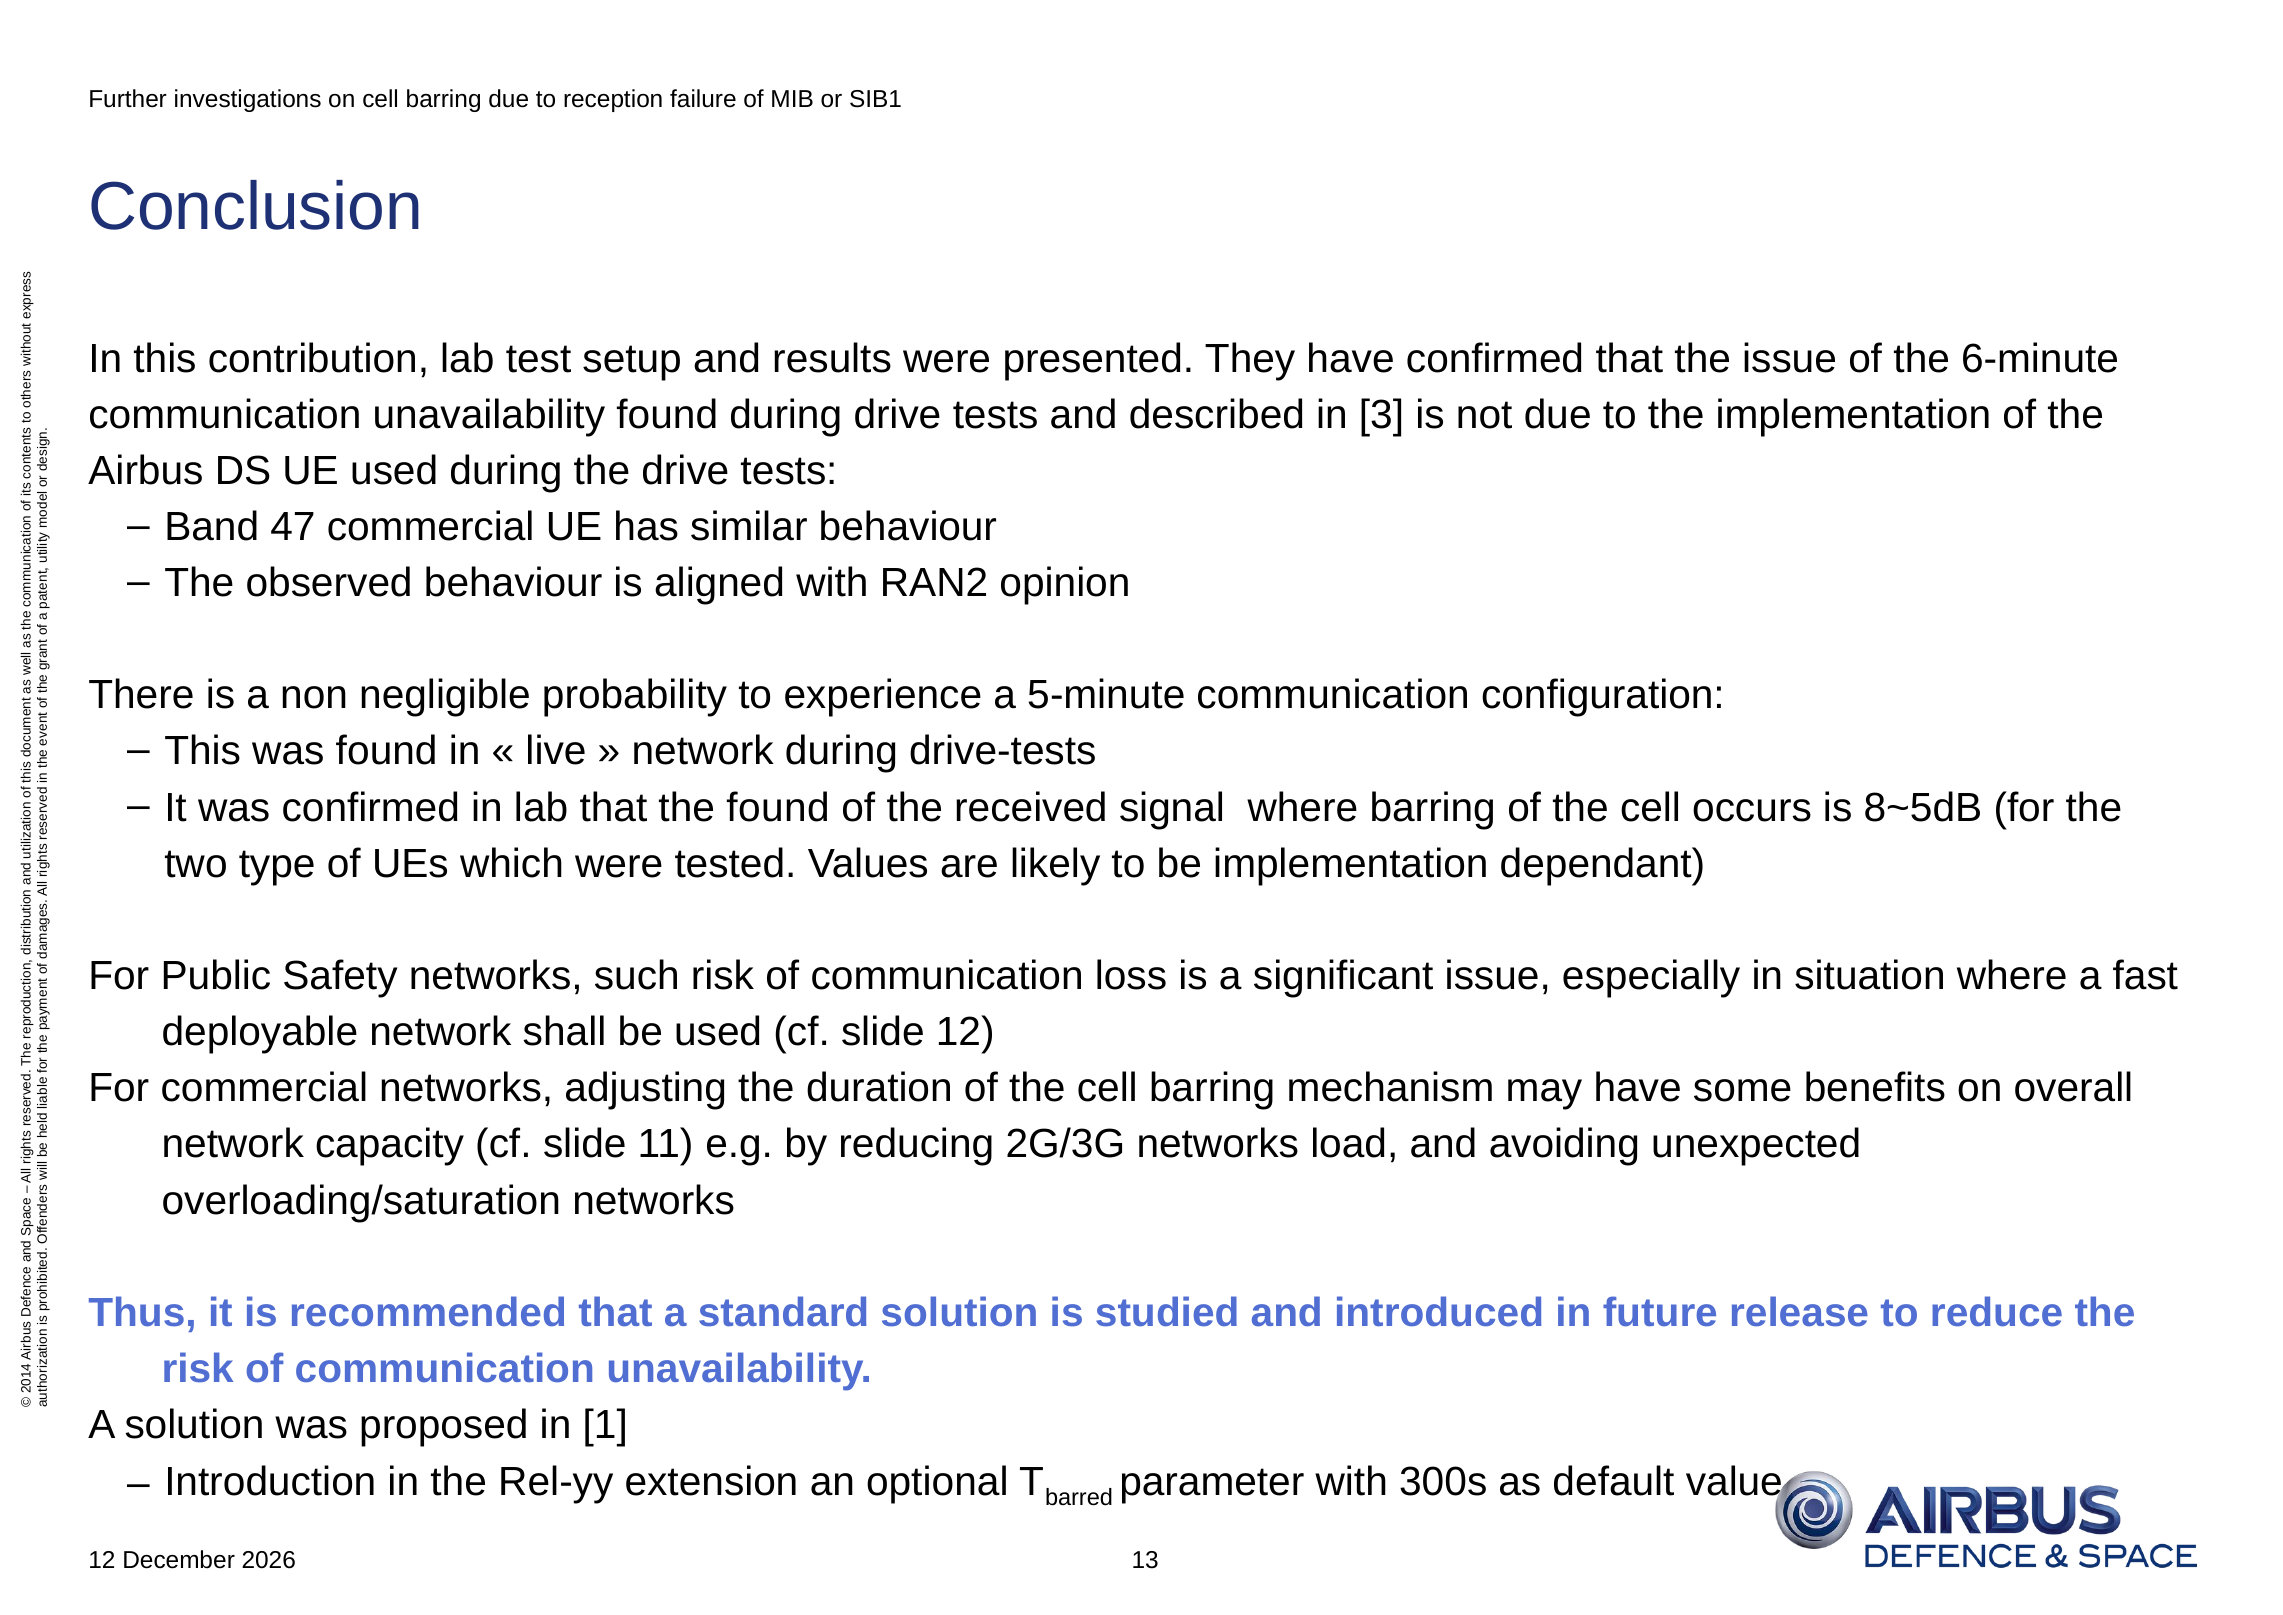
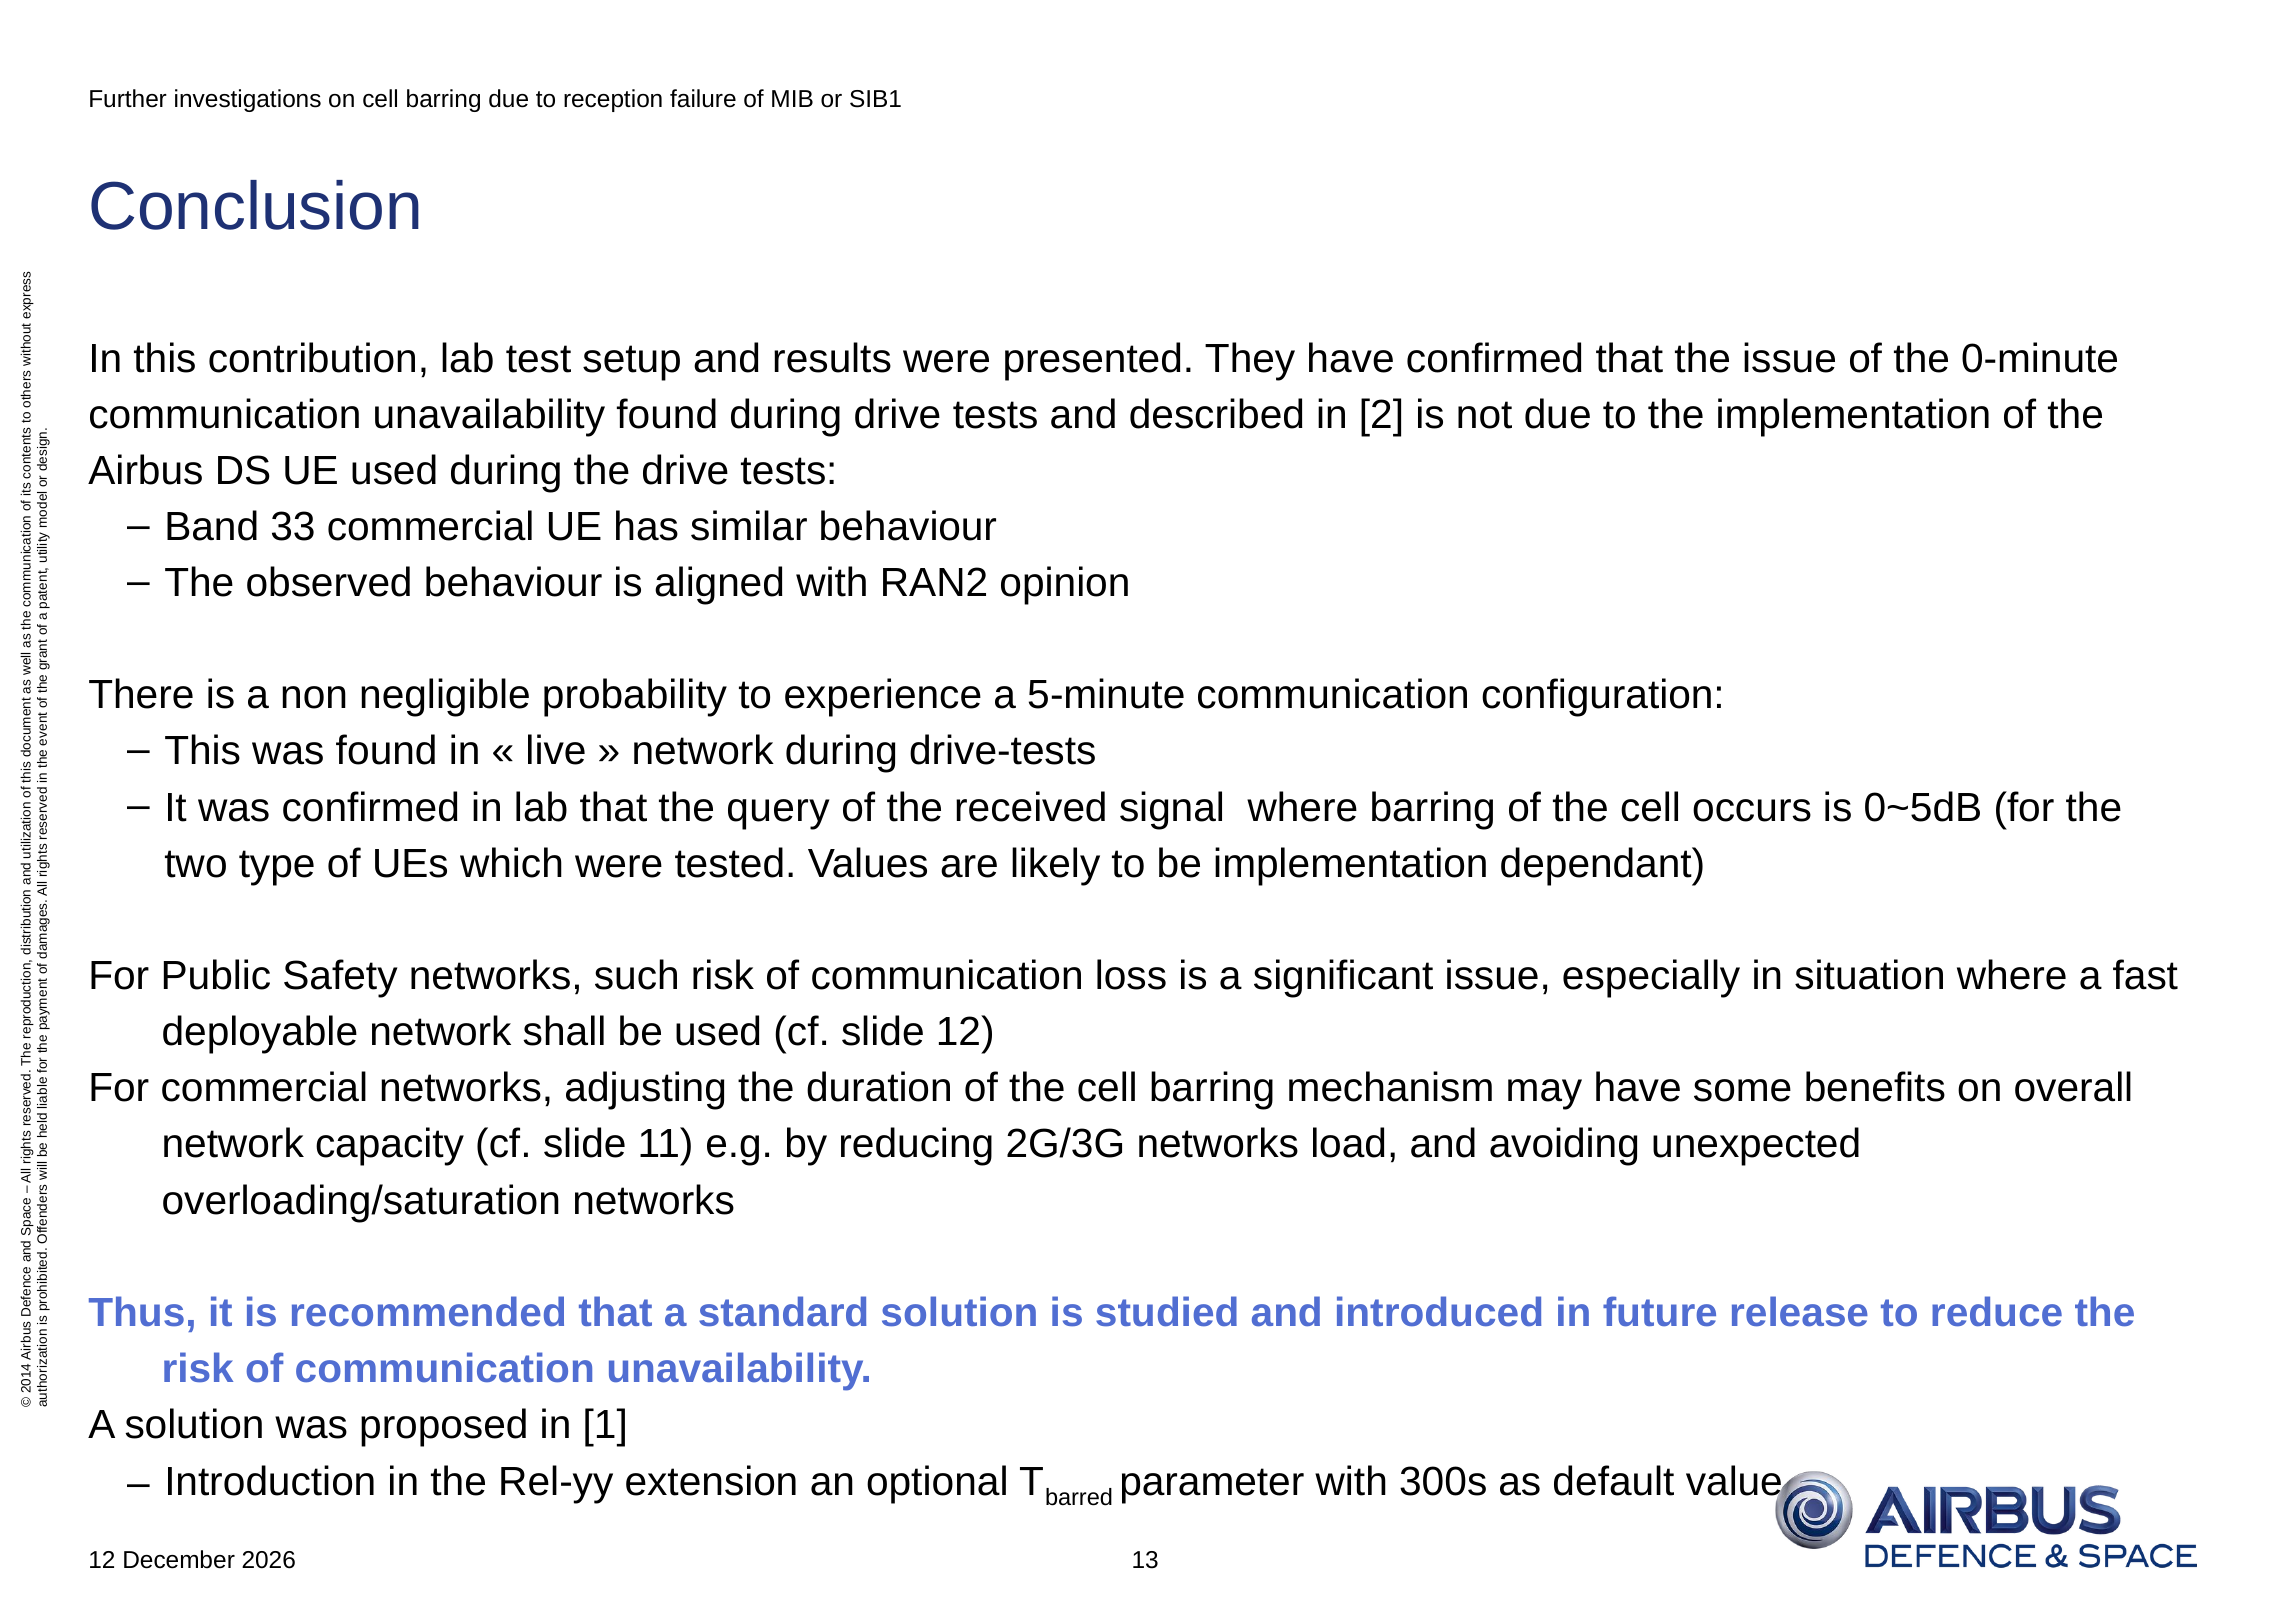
6-minute: 6-minute -> 0-minute (2040, 359)
in 3: 3 -> 2 (1382, 415)
47: 47 -> 33 (293, 527)
the found: found -> query (778, 807)
8~5dB: 8~5dB -> 0~5dB (1923, 807)
